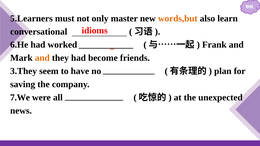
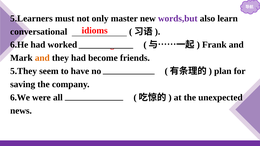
words,but colour: orange -> purple (178, 18)
3.They: 3.They -> 5.They (24, 71)
7.We: 7.We -> 6.We (20, 98)
